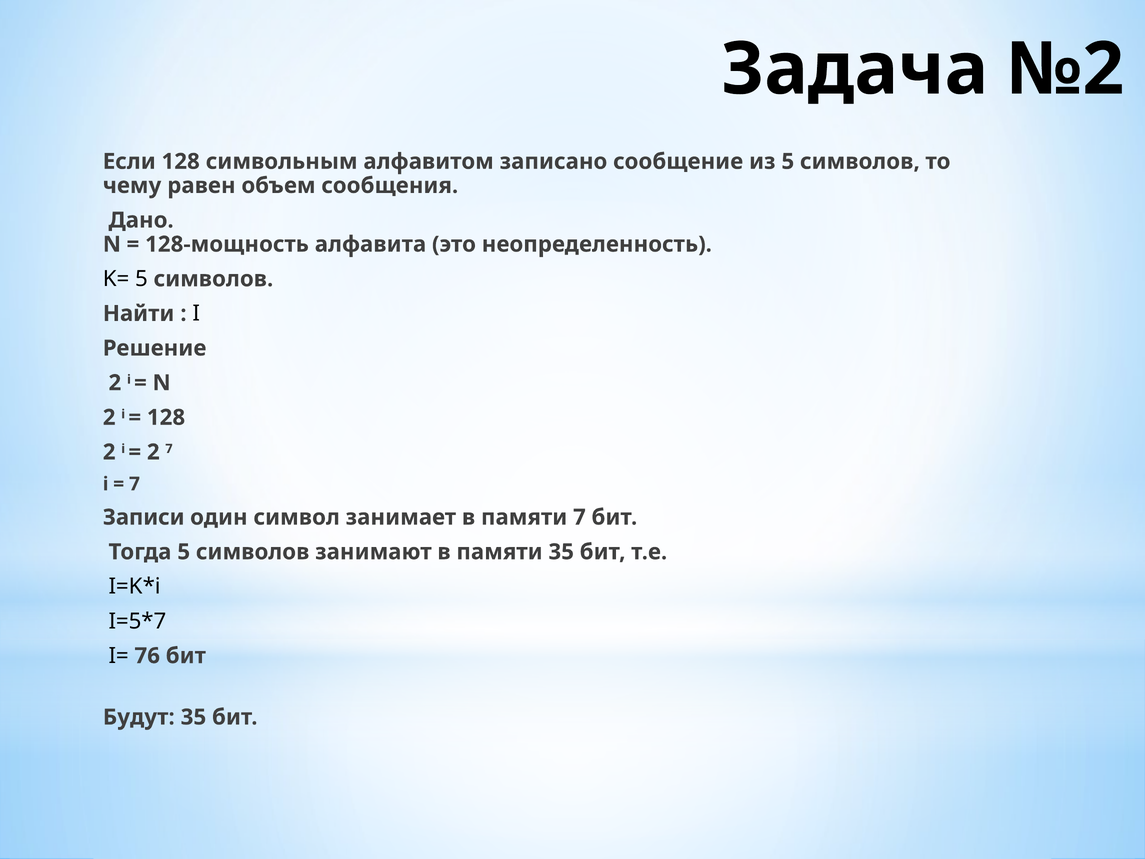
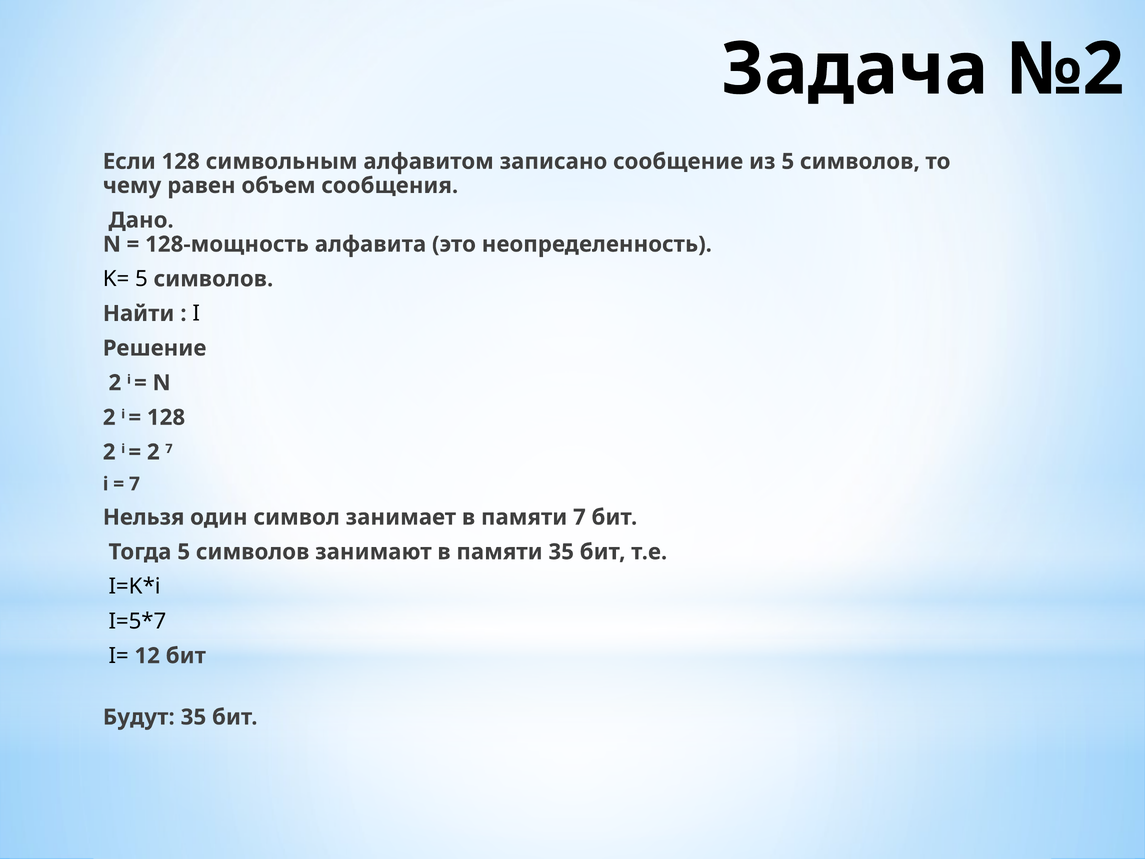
Записи: Записи -> Нельзя (144, 517)
76: 76 -> 12 (147, 656)
